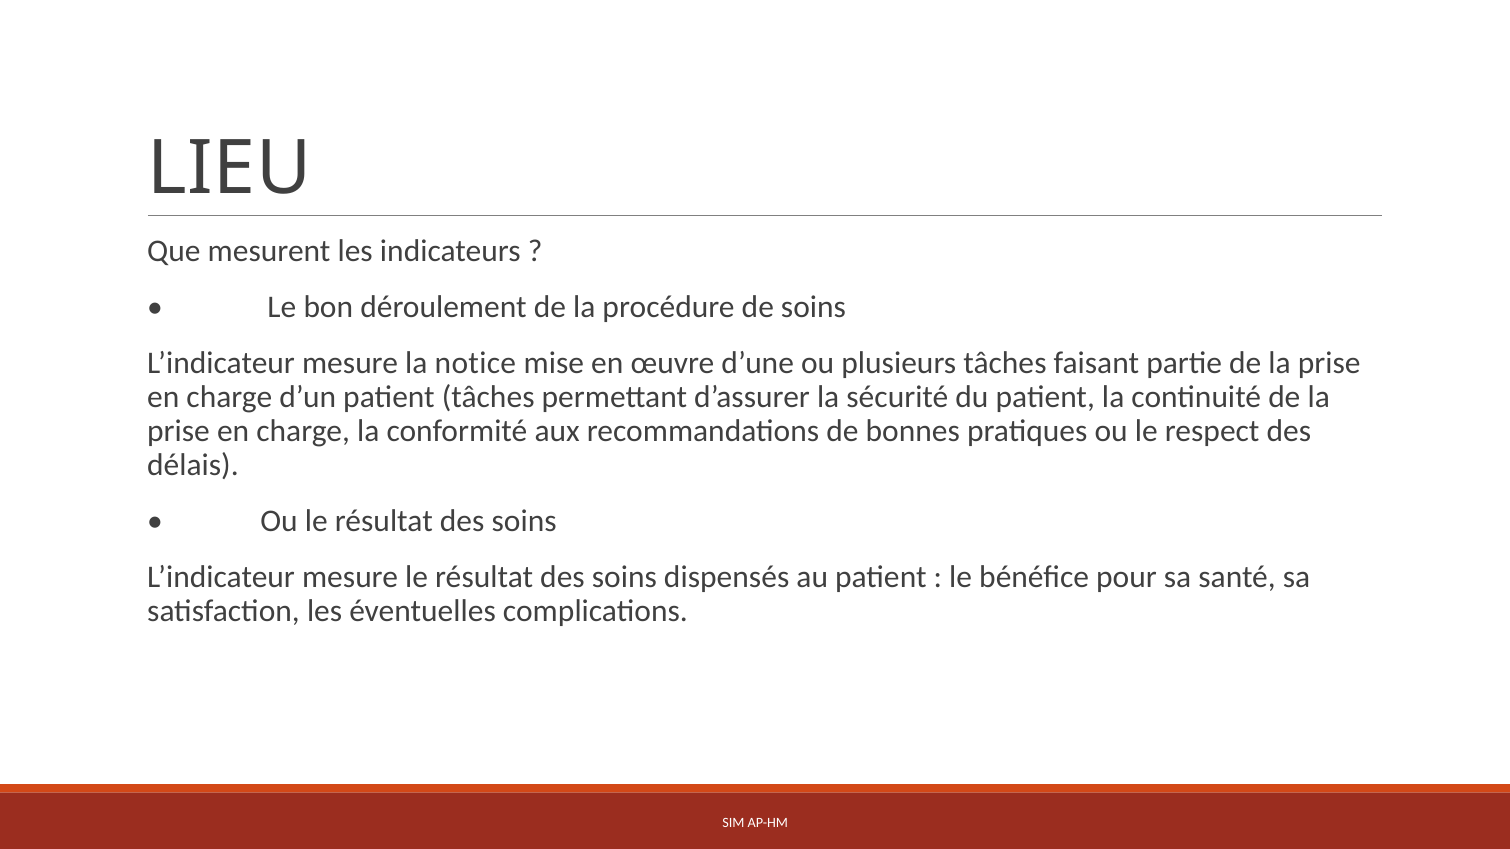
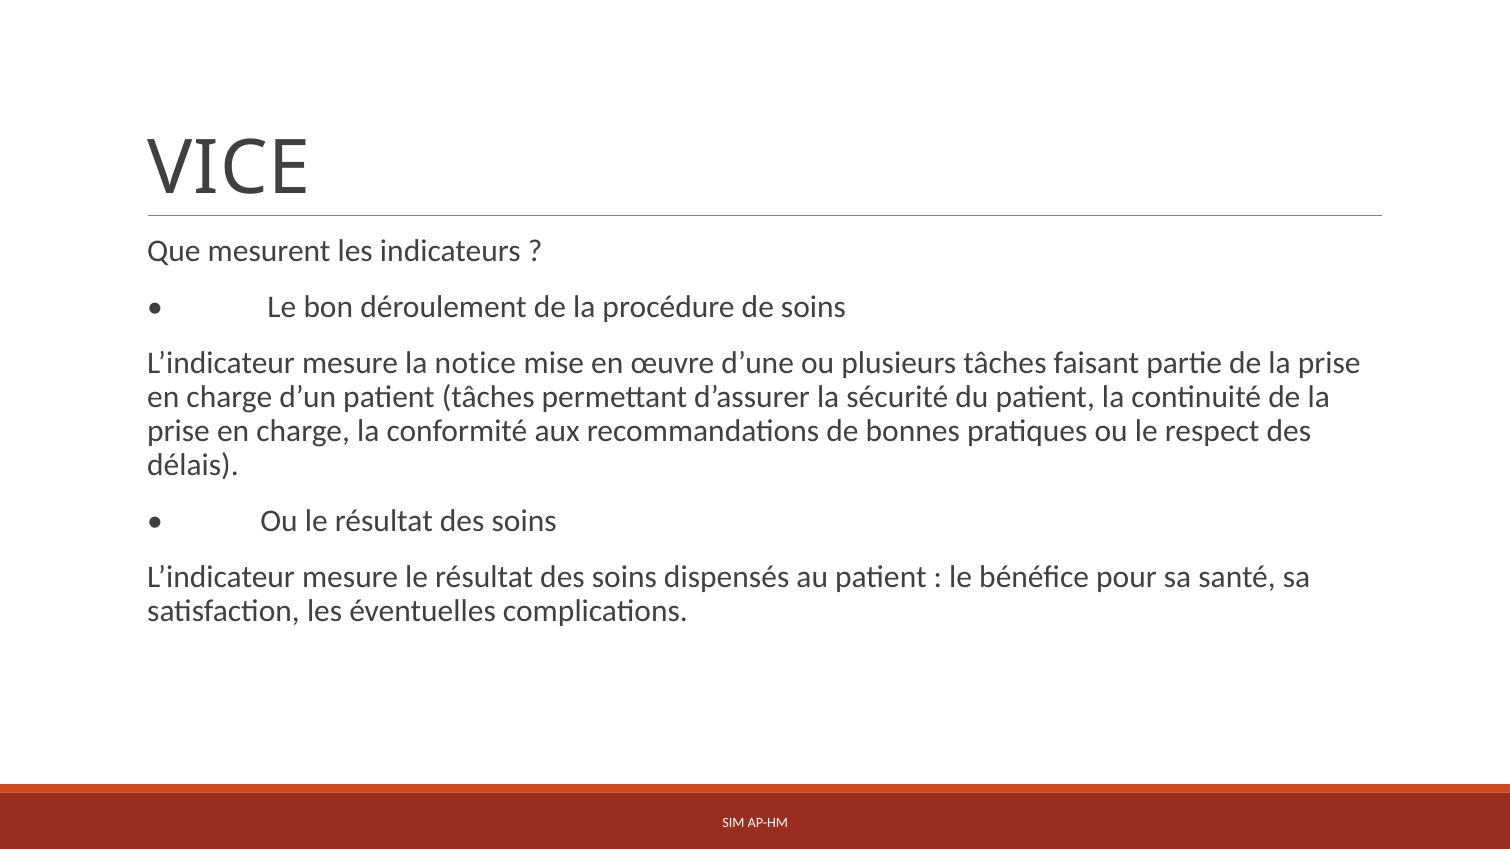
LIEU: LIEU -> VICE (229, 169)
